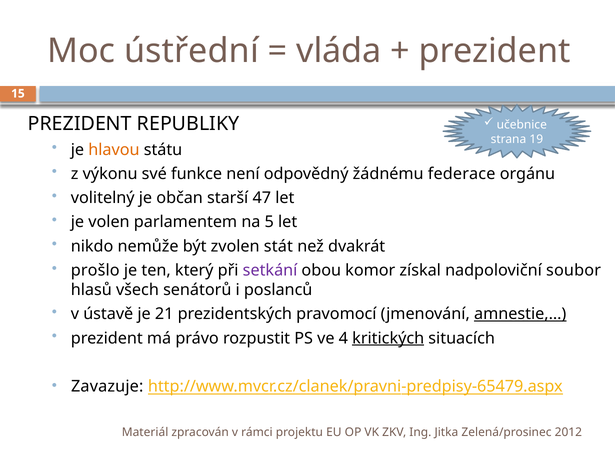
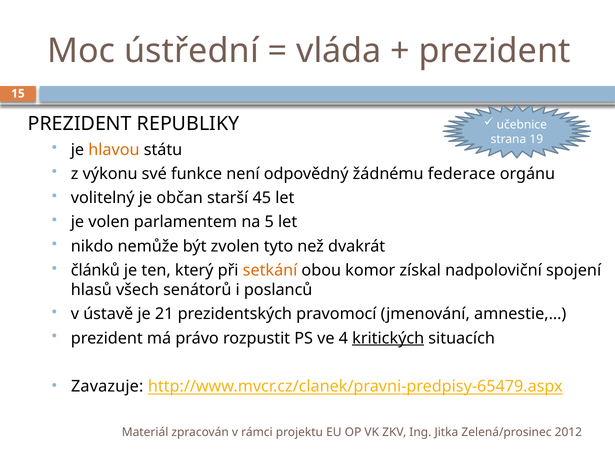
47: 47 -> 45 (262, 198)
stát: stát -> tyto (279, 246)
prošlo: prošlo -> článků (95, 271)
setkání colour: purple -> orange (270, 271)
soubor: soubor -> spojení (574, 271)
amnestie,… underline: present -> none (520, 314)
